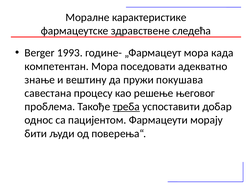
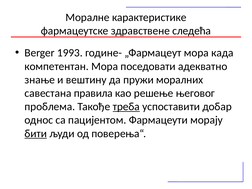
покушава: покушава -> моралних (180, 80)
процесу: процесу -> правила (93, 93)
бити underline: none -> present (36, 134)
